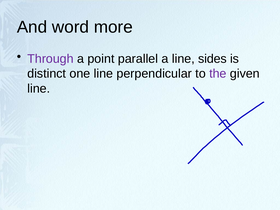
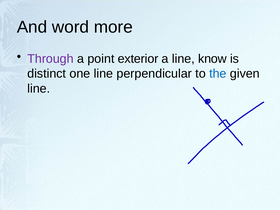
parallel: parallel -> exterior (138, 59)
sides: sides -> know (212, 59)
the colour: purple -> blue (218, 74)
